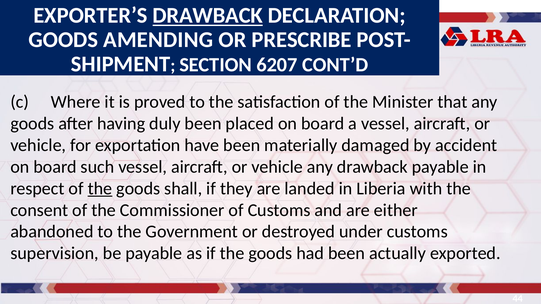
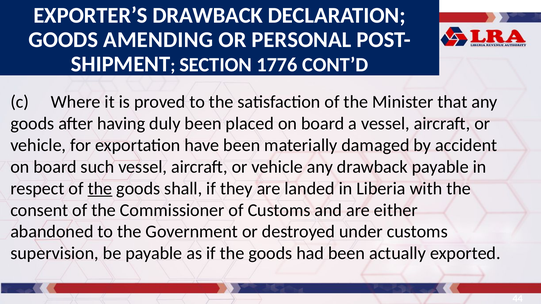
DRAWBACK underline: present -> none (208, 16)
PRESCRIBE: PRESCRIBE -> PERSONAL (301, 40)
6207: 6207 -> 1776 (277, 65)
